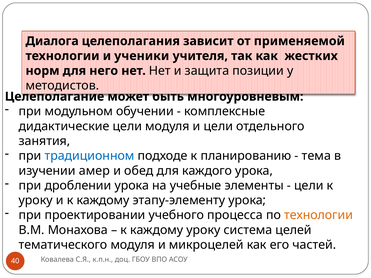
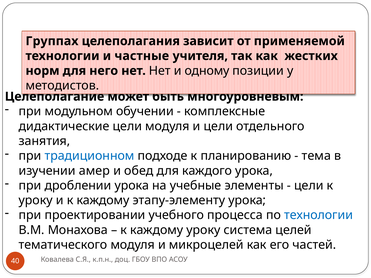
Диалога: Диалога -> Группах (52, 41)
ученики: ученики -> частные (142, 56)
защита: защита -> одному (207, 71)
технологии colour: orange -> blue (319, 215)
